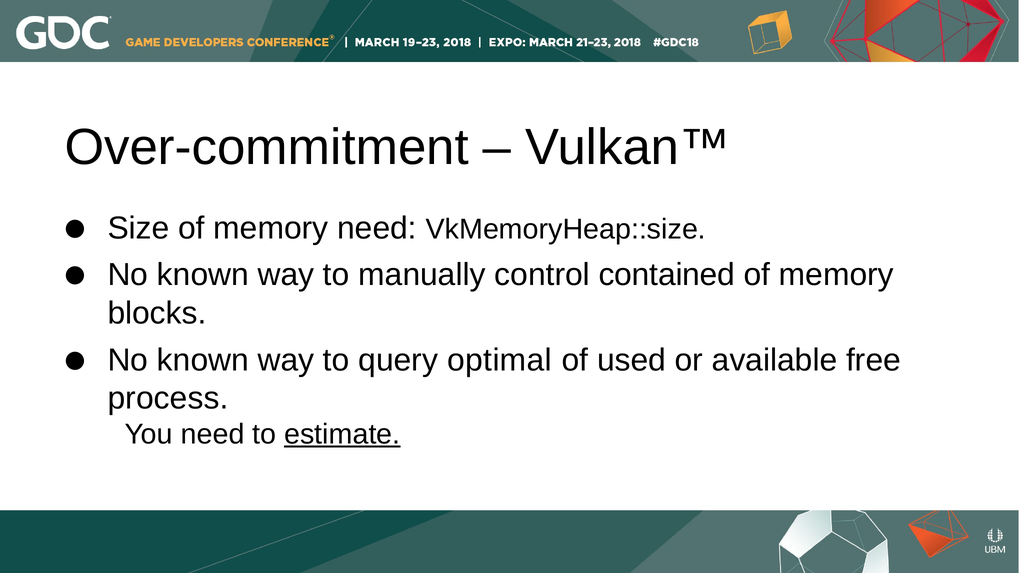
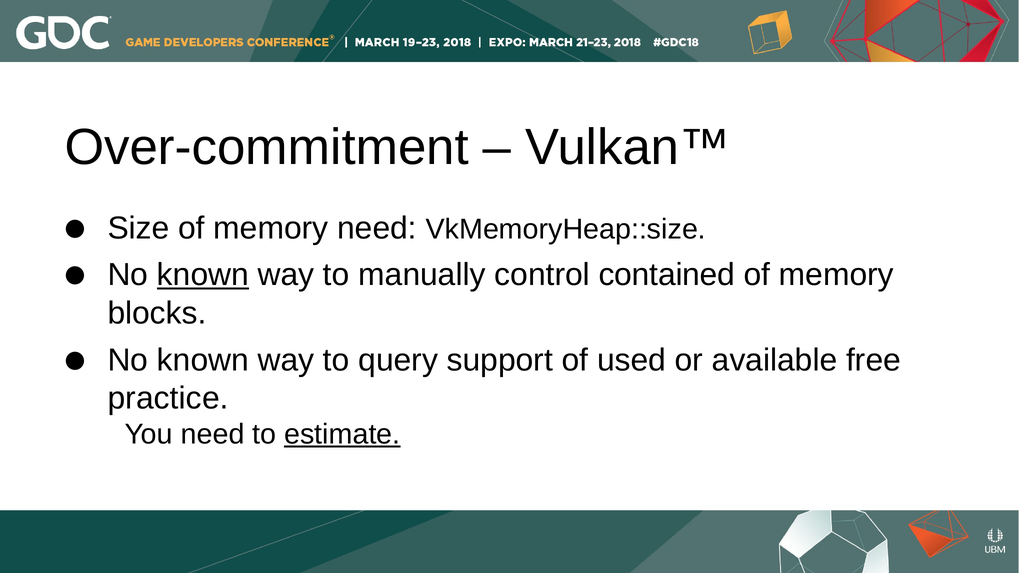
known underline: none -> present (203, 275)
optimal: optimal -> support (500, 360)
process: process -> practice (168, 398)
